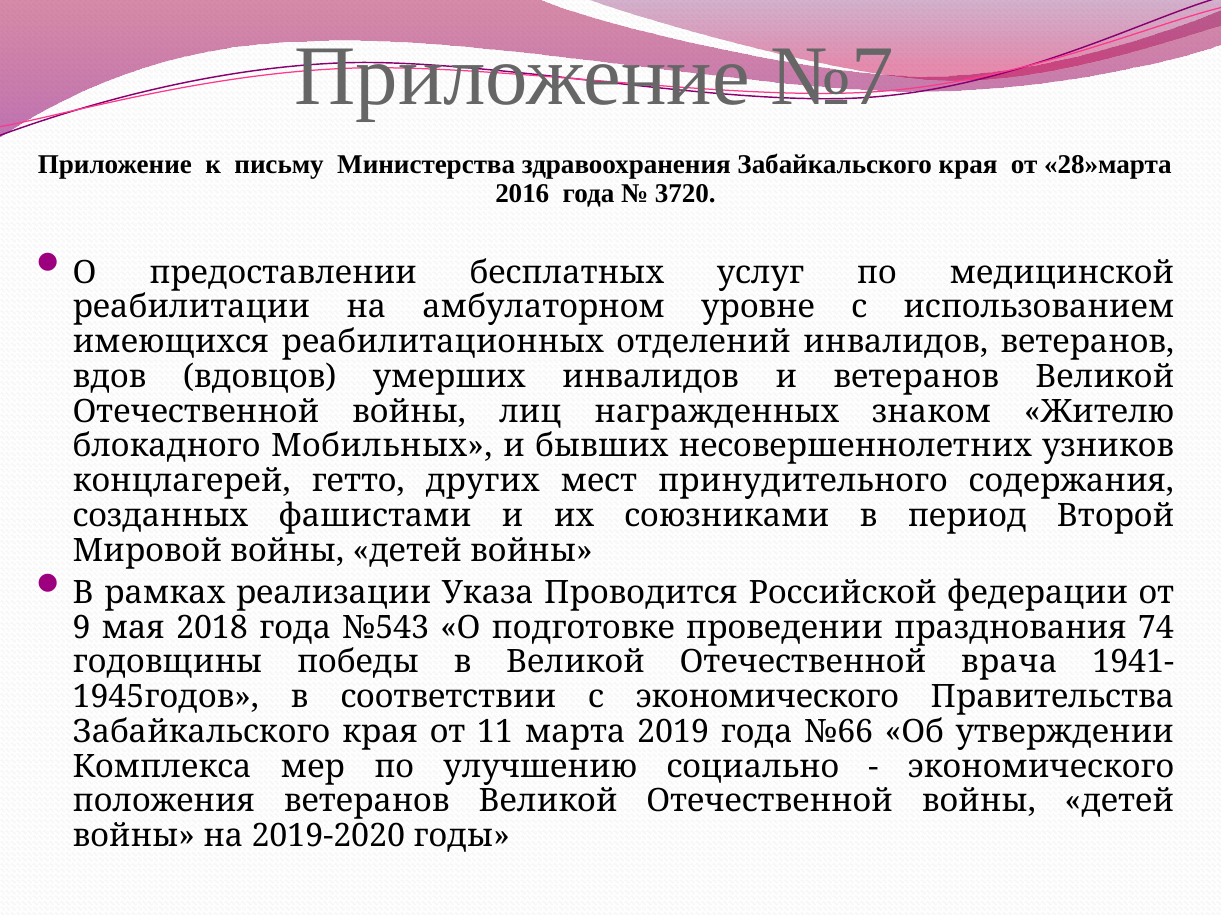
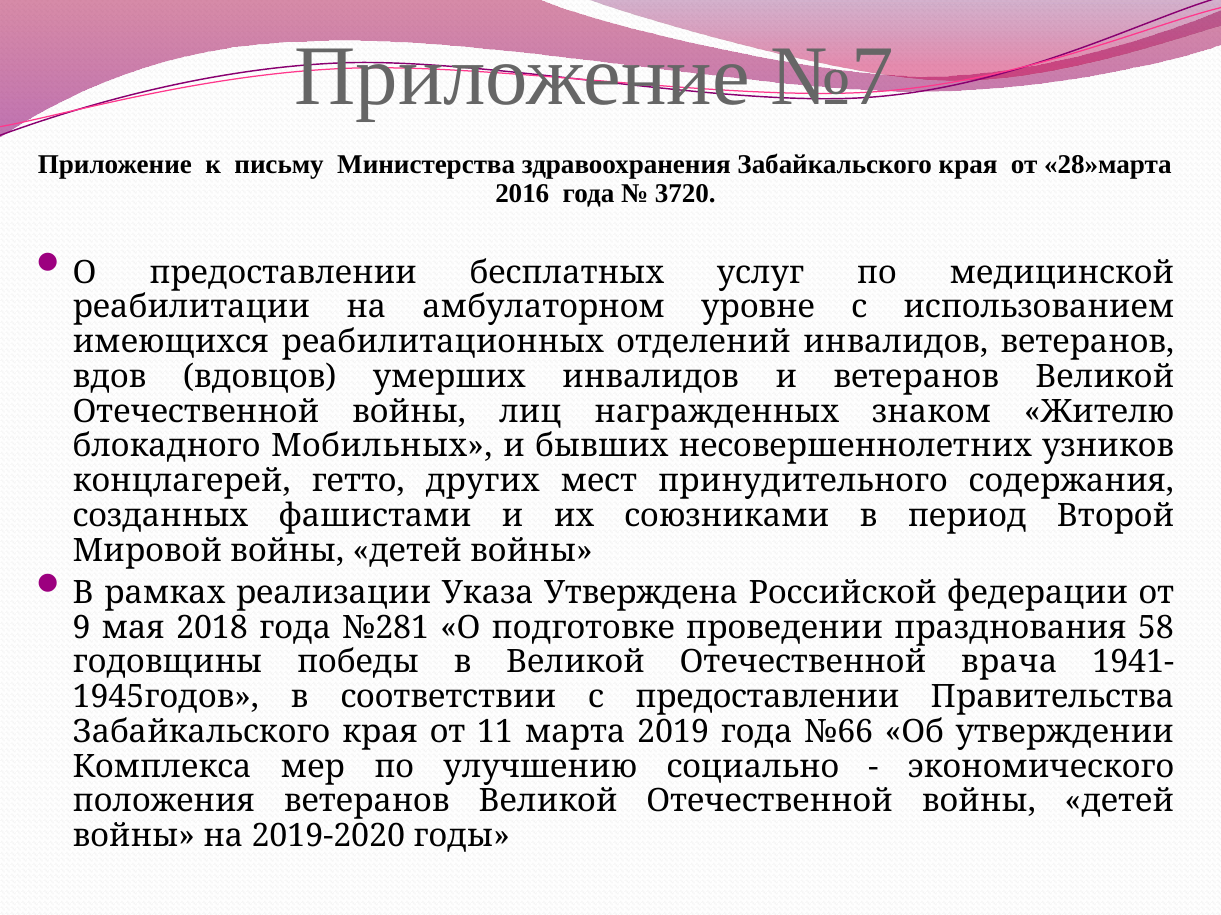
Проводится: Проводится -> Утверждена (641, 593)
№543: №543 -> №281 (386, 628)
74: 74 -> 58 (1156, 628)
с экономического: экономического -> предоставлении (767, 698)
